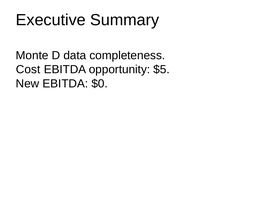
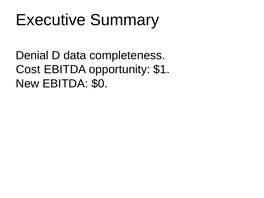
Monte: Monte -> Denial (32, 55)
$5: $5 -> $1 (162, 69)
